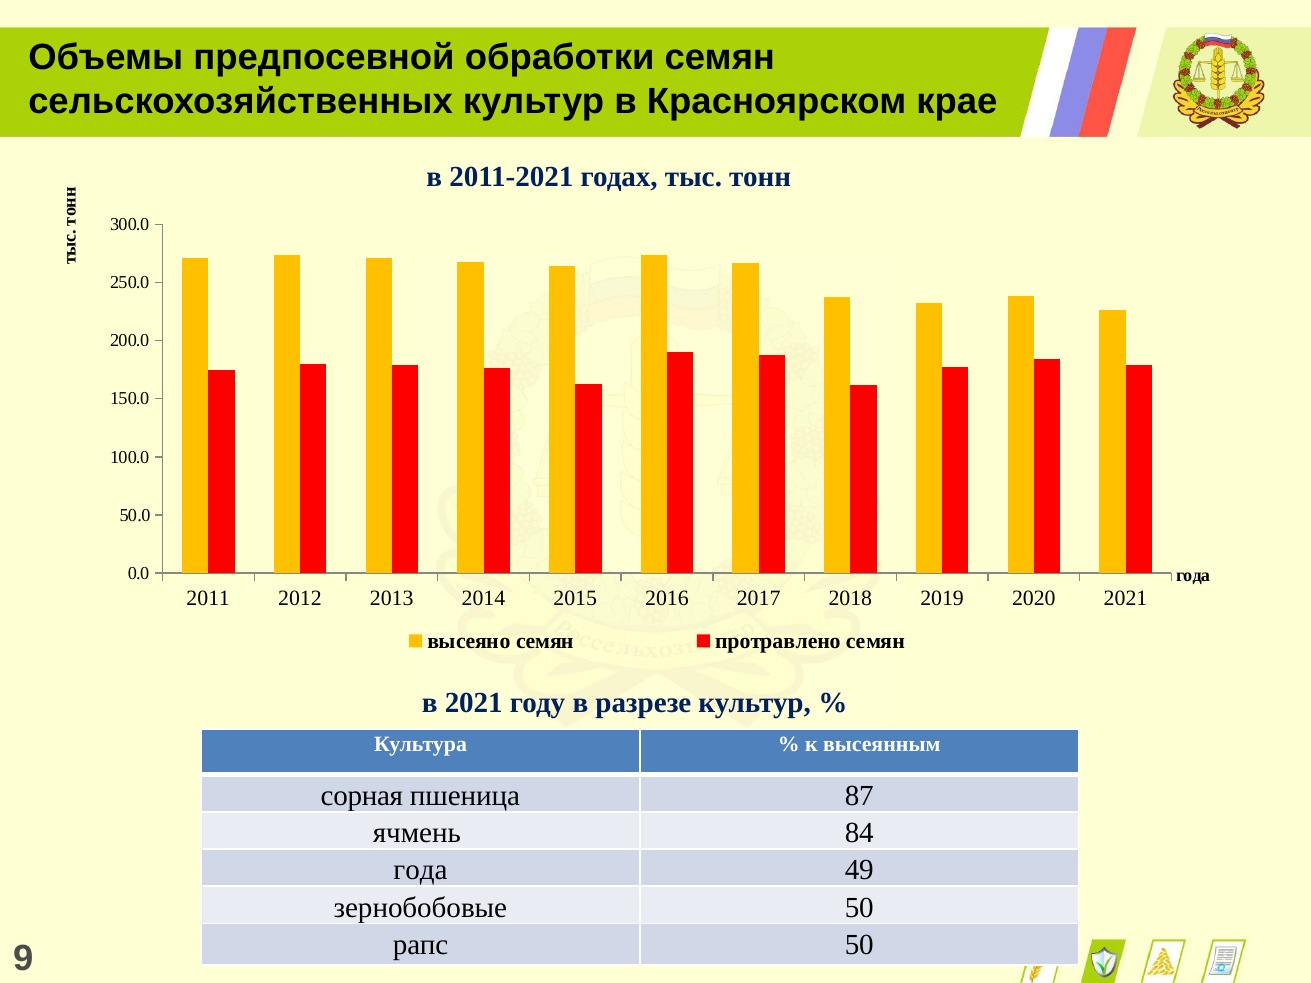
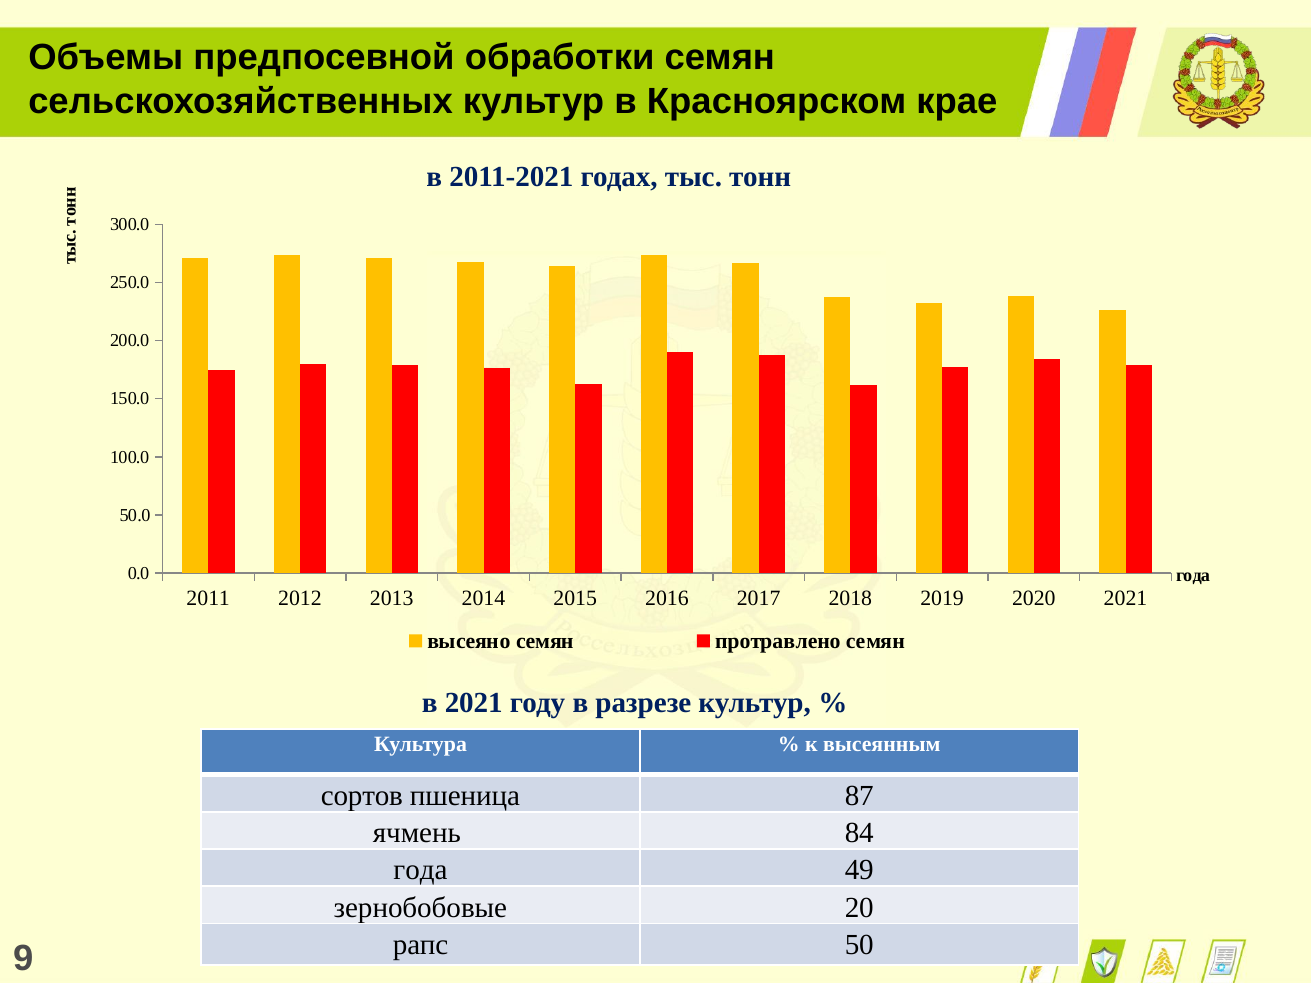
сорная: сорная -> сортов (362, 796)
зернобобовые 50: 50 -> 20 (859, 908)
